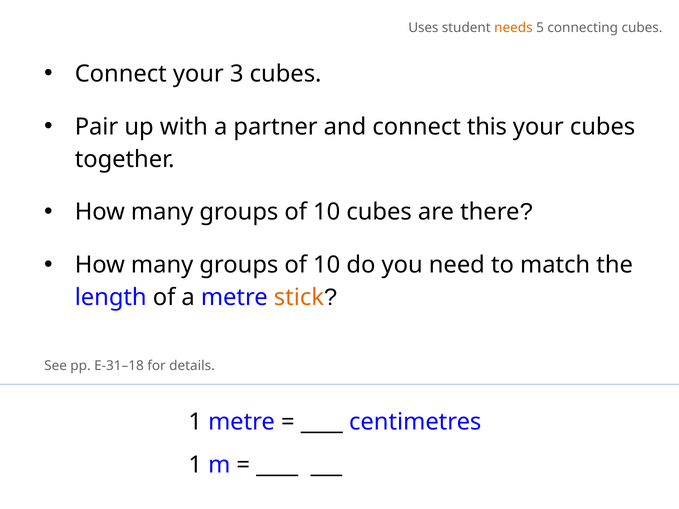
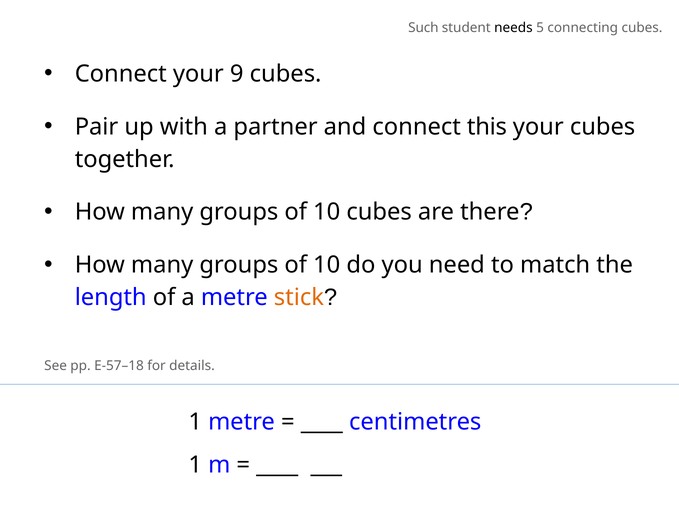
Uses: Uses -> Such (423, 28)
needs colour: orange -> black (513, 28)
3: 3 -> 9 (237, 74)
E-31–18: E-31–18 -> E-57–18 (119, 366)
